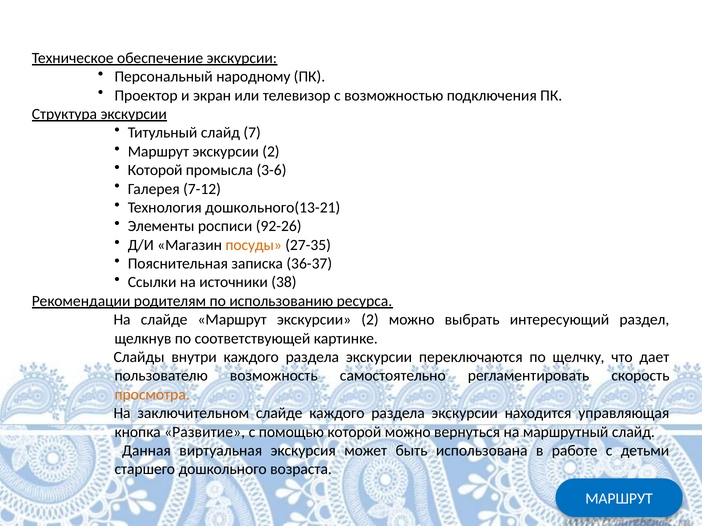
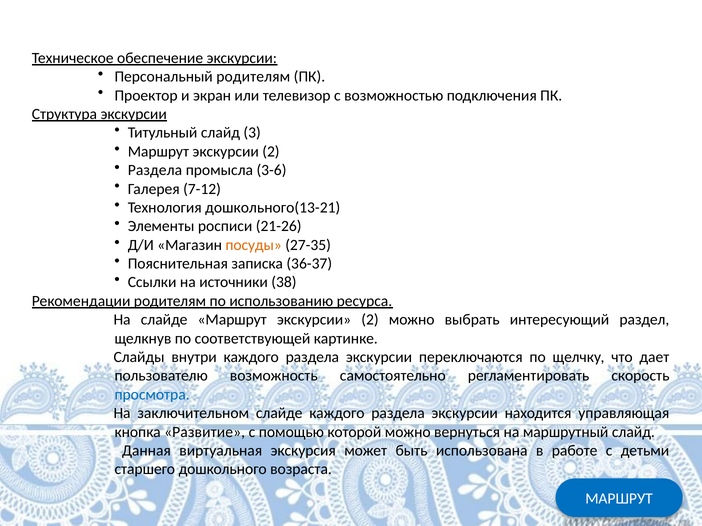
Персональный народному: народному -> родителям (253, 77)
7: 7 -> 3 (252, 133)
Которой: Которой -> Раздела (155, 170)
92-26: 92-26 -> 21-26 (279, 226)
просмотра colour: orange -> blue (152, 395)
